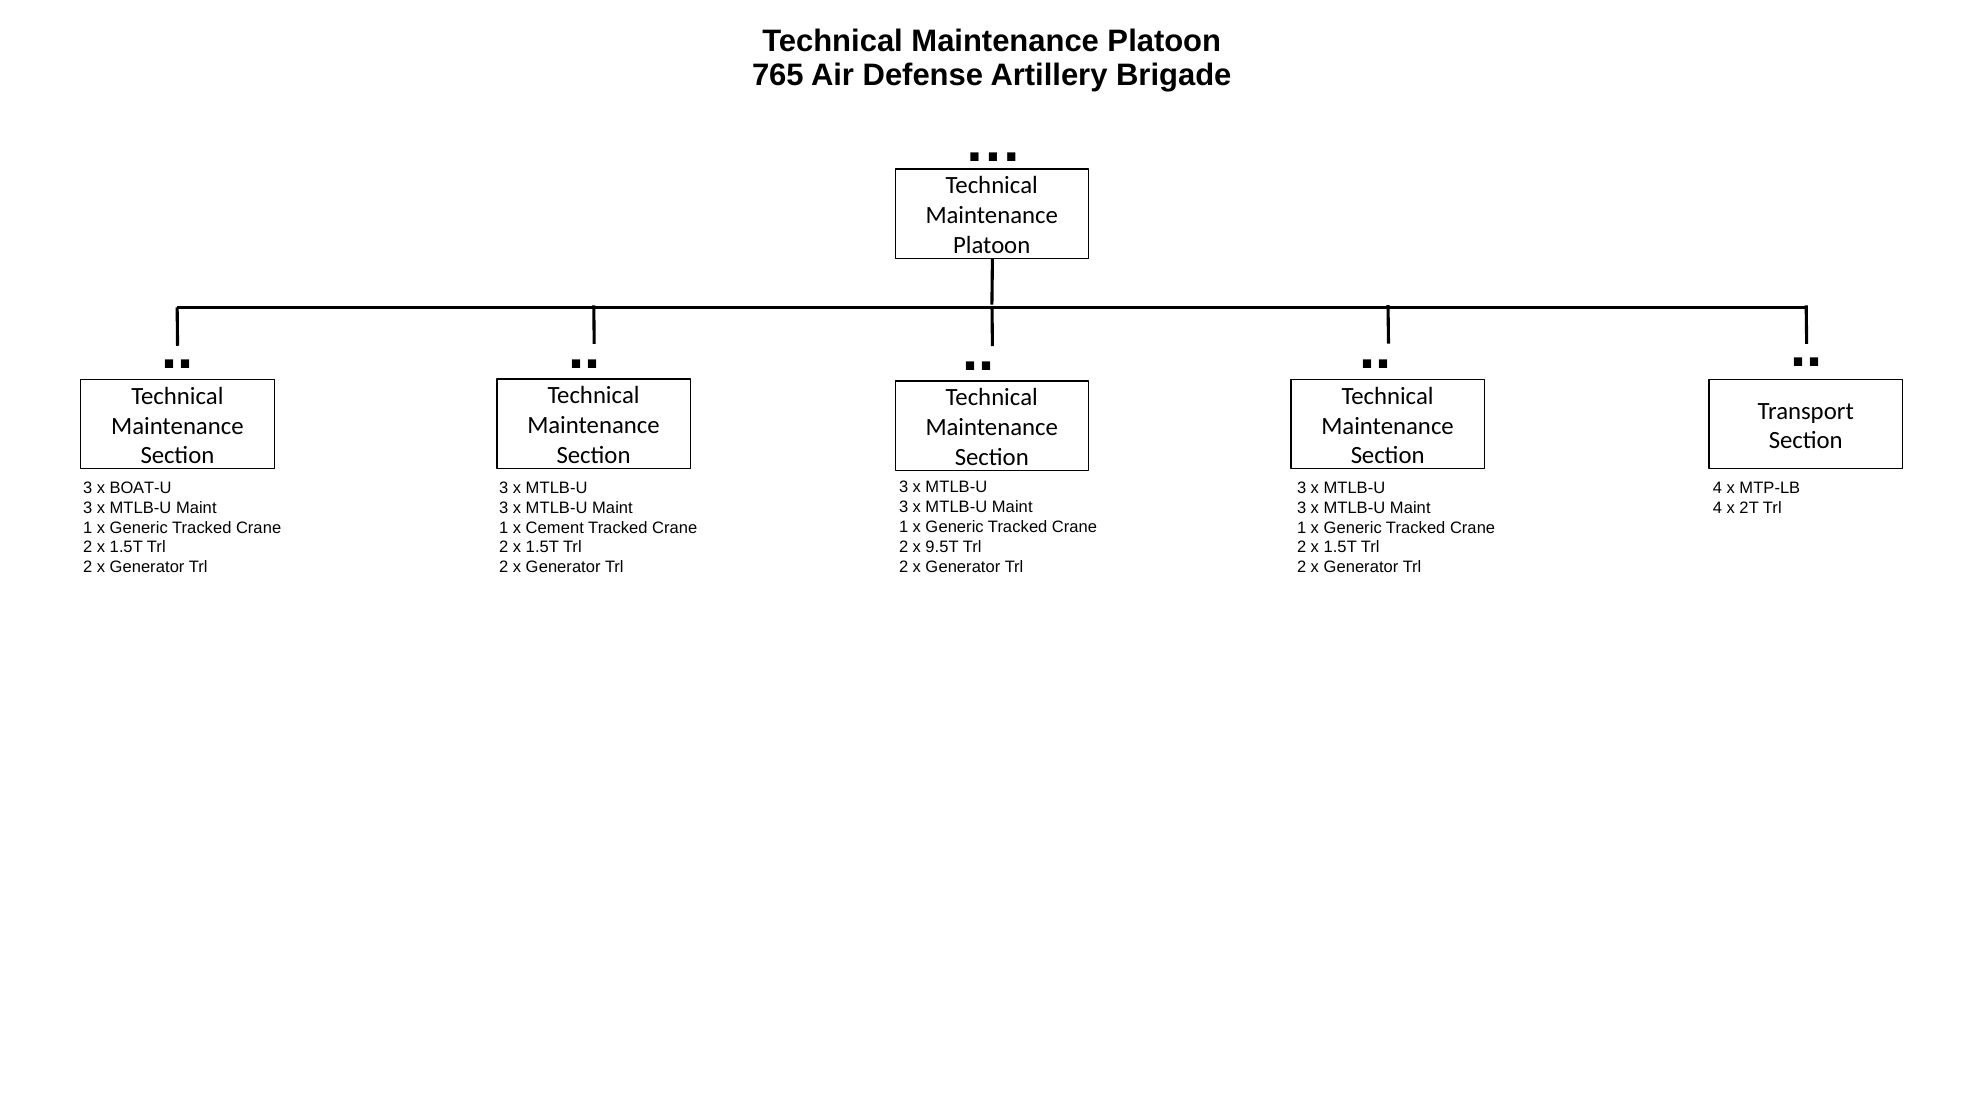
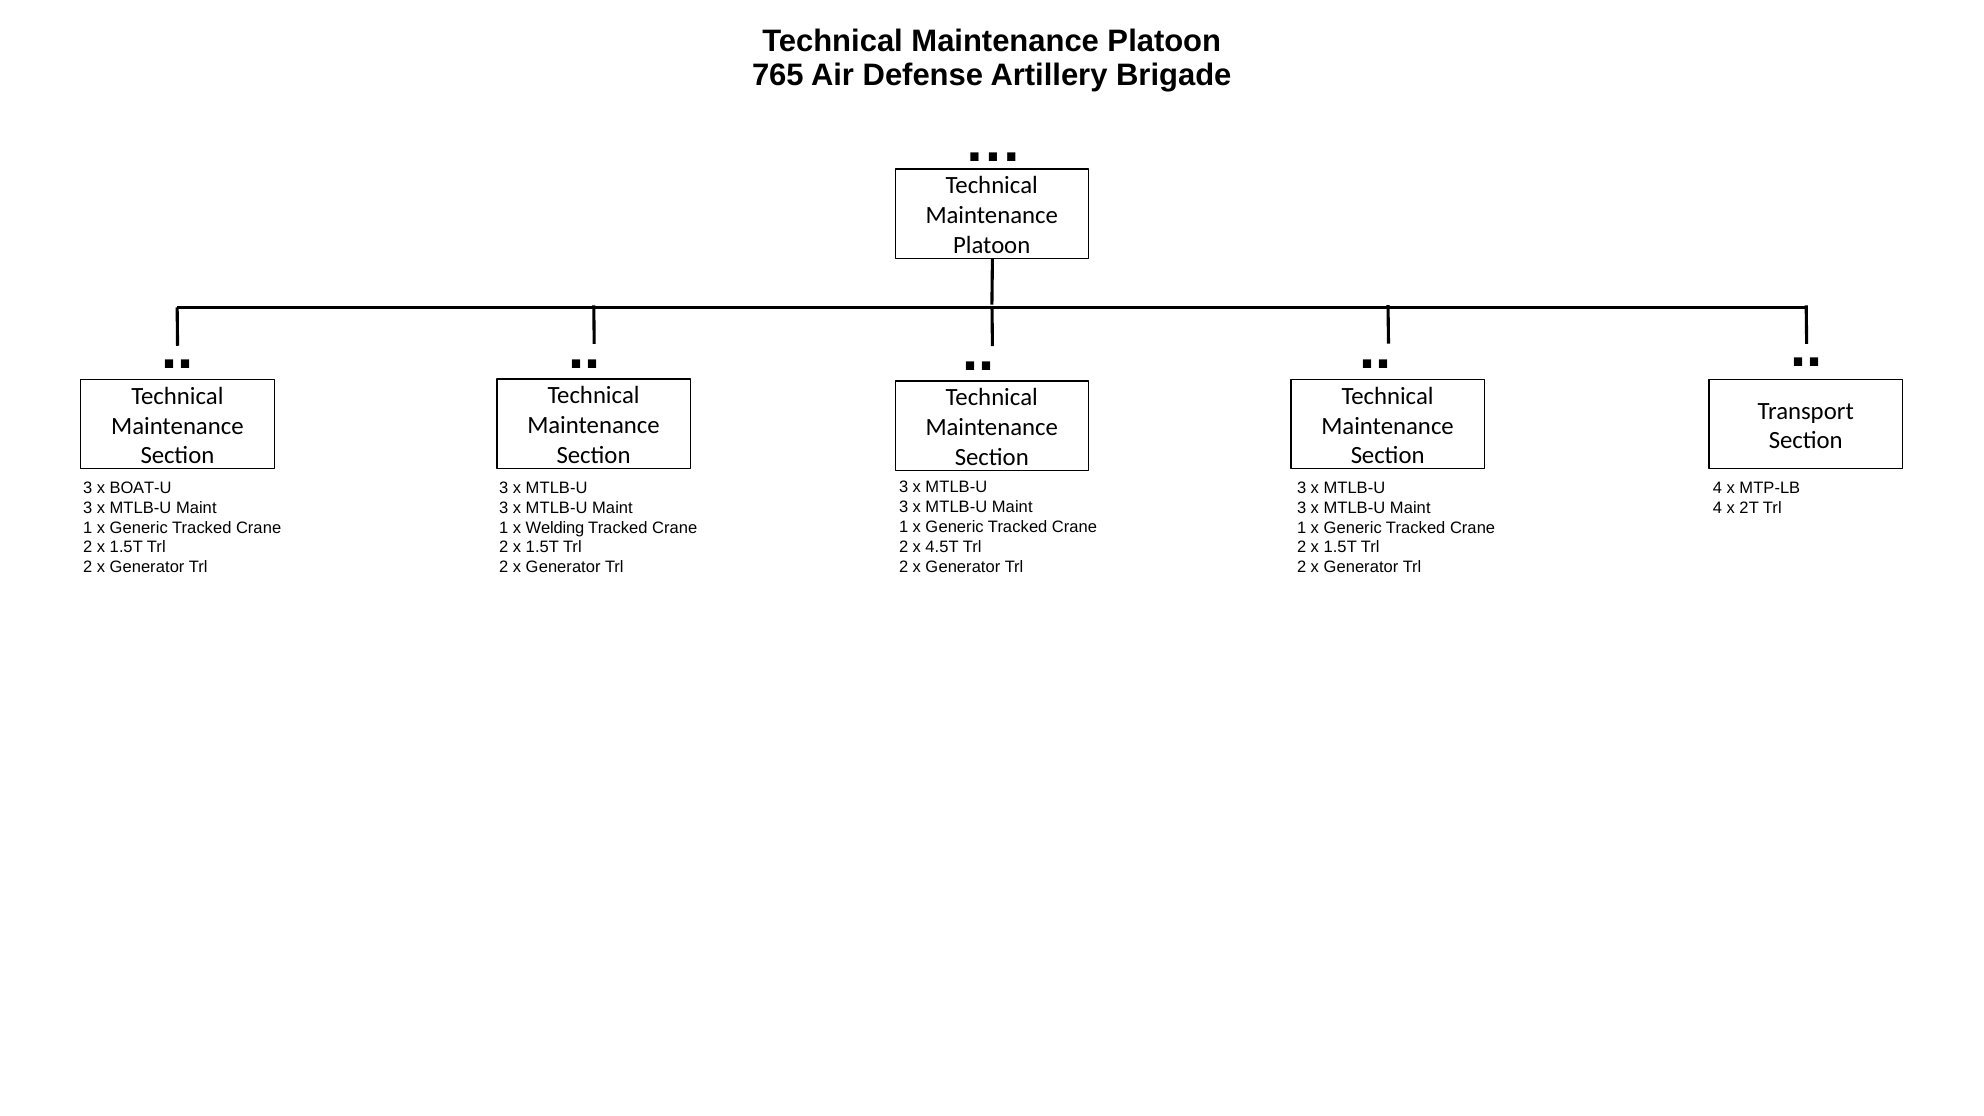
Cement: Cement -> Welding (555, 528)
9.5T: 9.5T -> 4.5T (942, 547)
